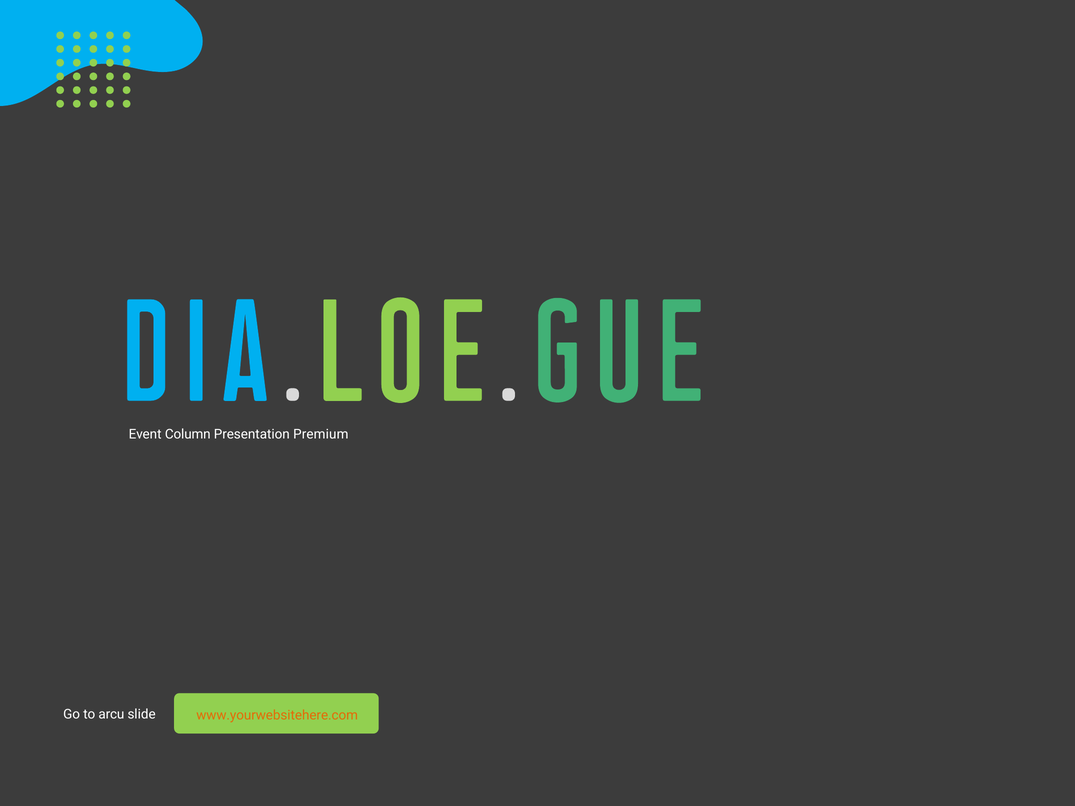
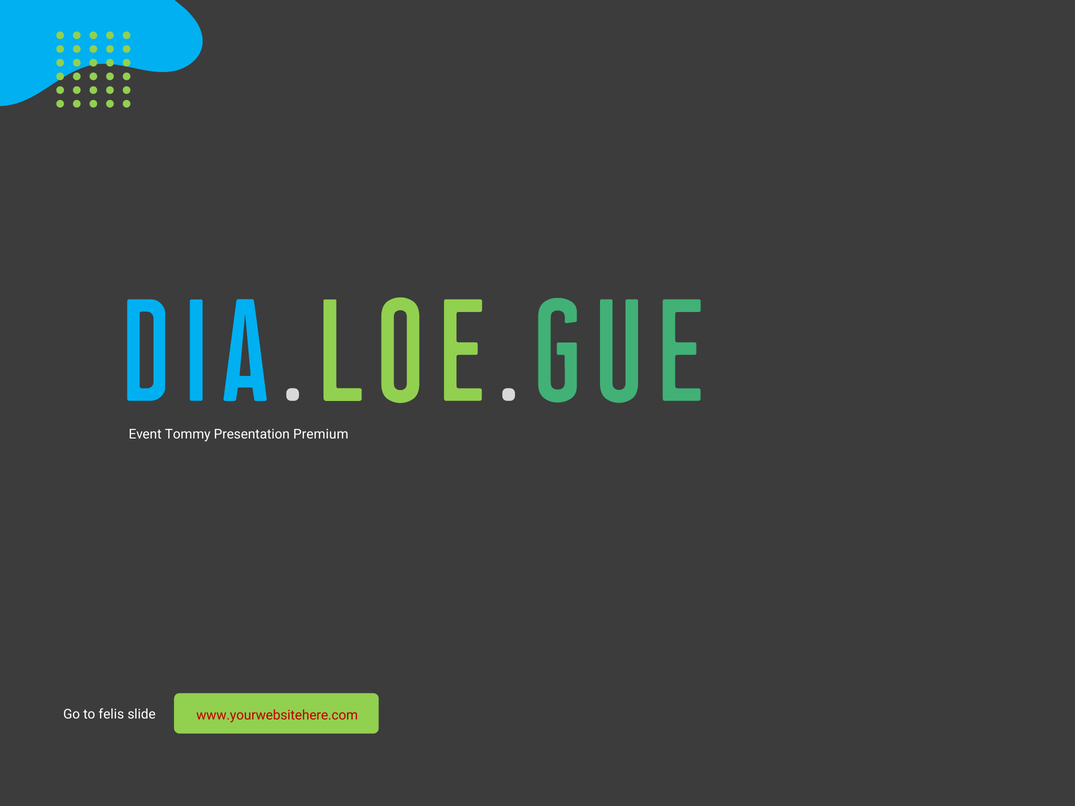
Column: Column -> Tommy (188, 435)
arcu: arcu -> felis (111, 714)
www.yourwebsitehere.com colour: orange -> red (277, 716)
